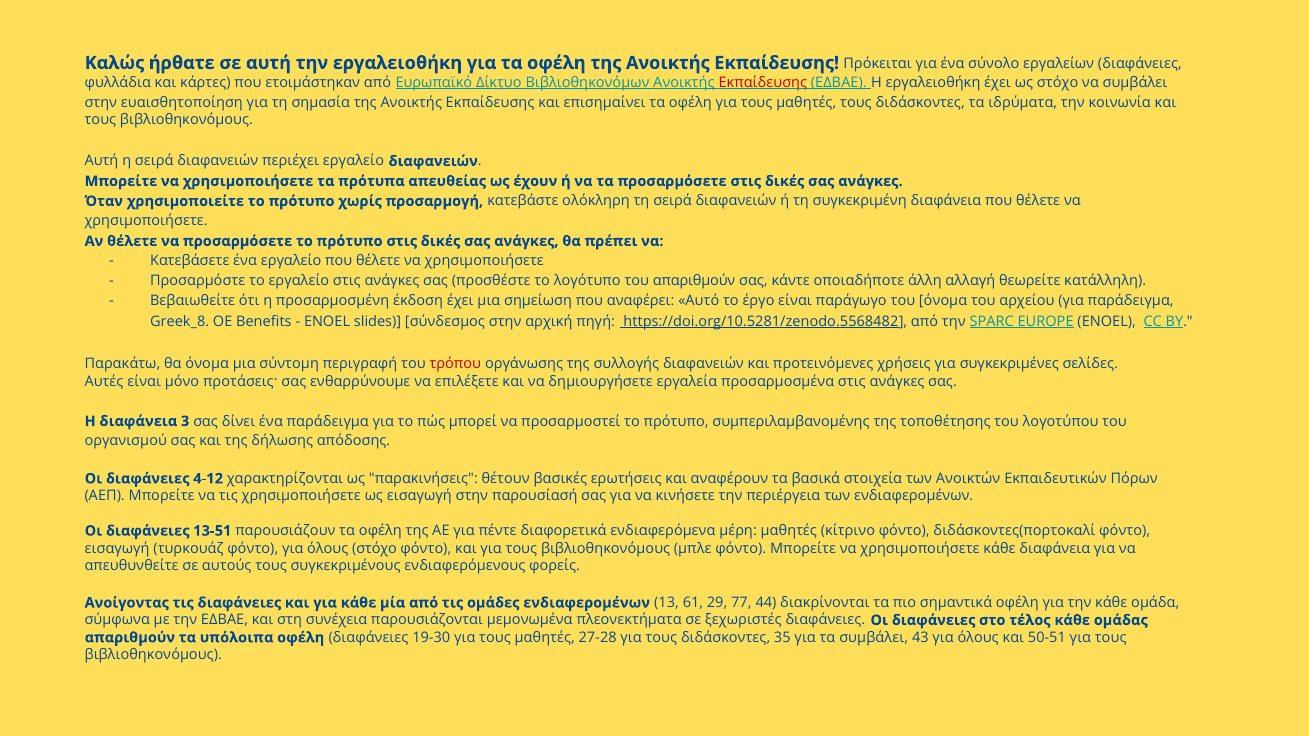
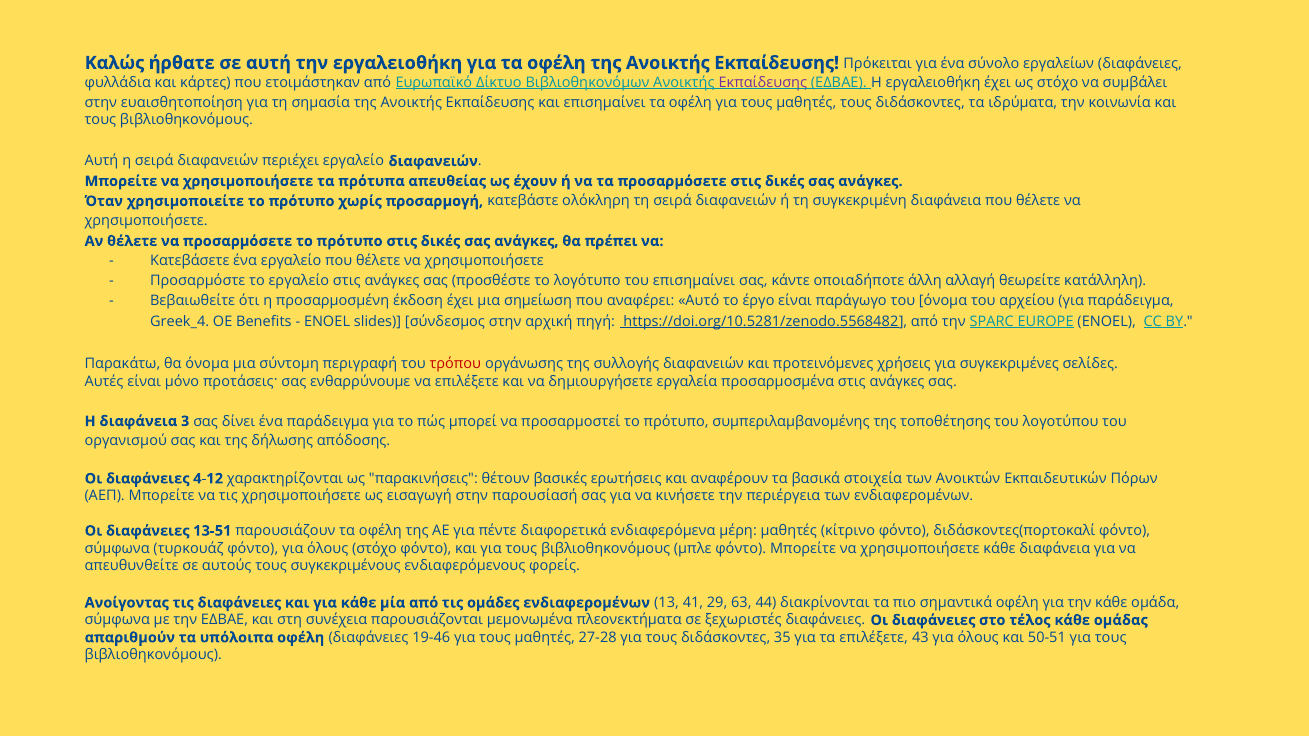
Εκπαίδευσης colour: red -> purple (763, 82)
του απαριθμούν: απαριθμούν -> επισημαίνει (694, 281)
Greek_8: Greek_8 -> Greek_4 (180, 322)
εισαγωγή: εισαγωγή -> σύμφωνα (117, 548)
61: 61 -> 41 (693, 603)
77: 77 -> 63 (741, 603)
19-30: 19-30 -> 19-46 (431, 638)
τα συμβάλει: συμβάλει -> επιλέξετε (874, 638)
